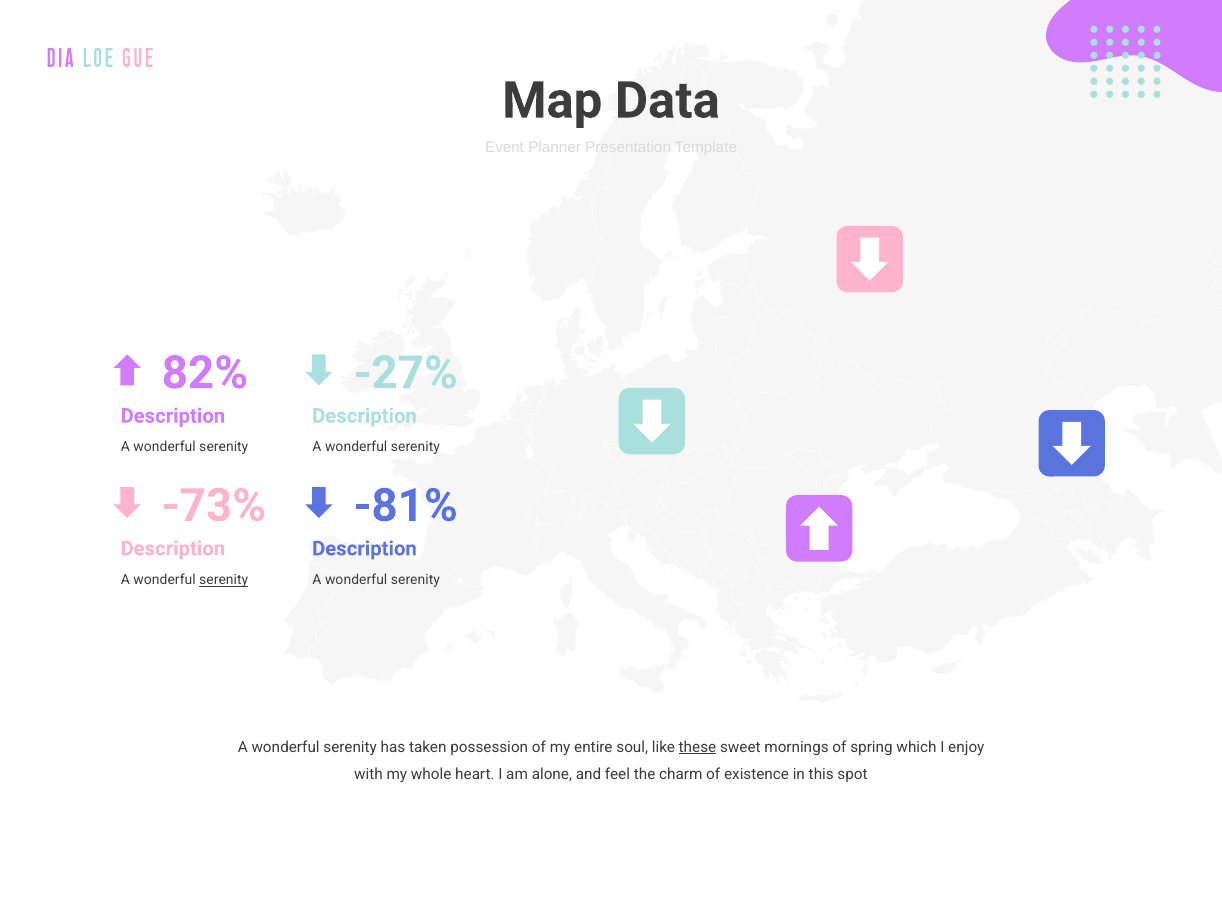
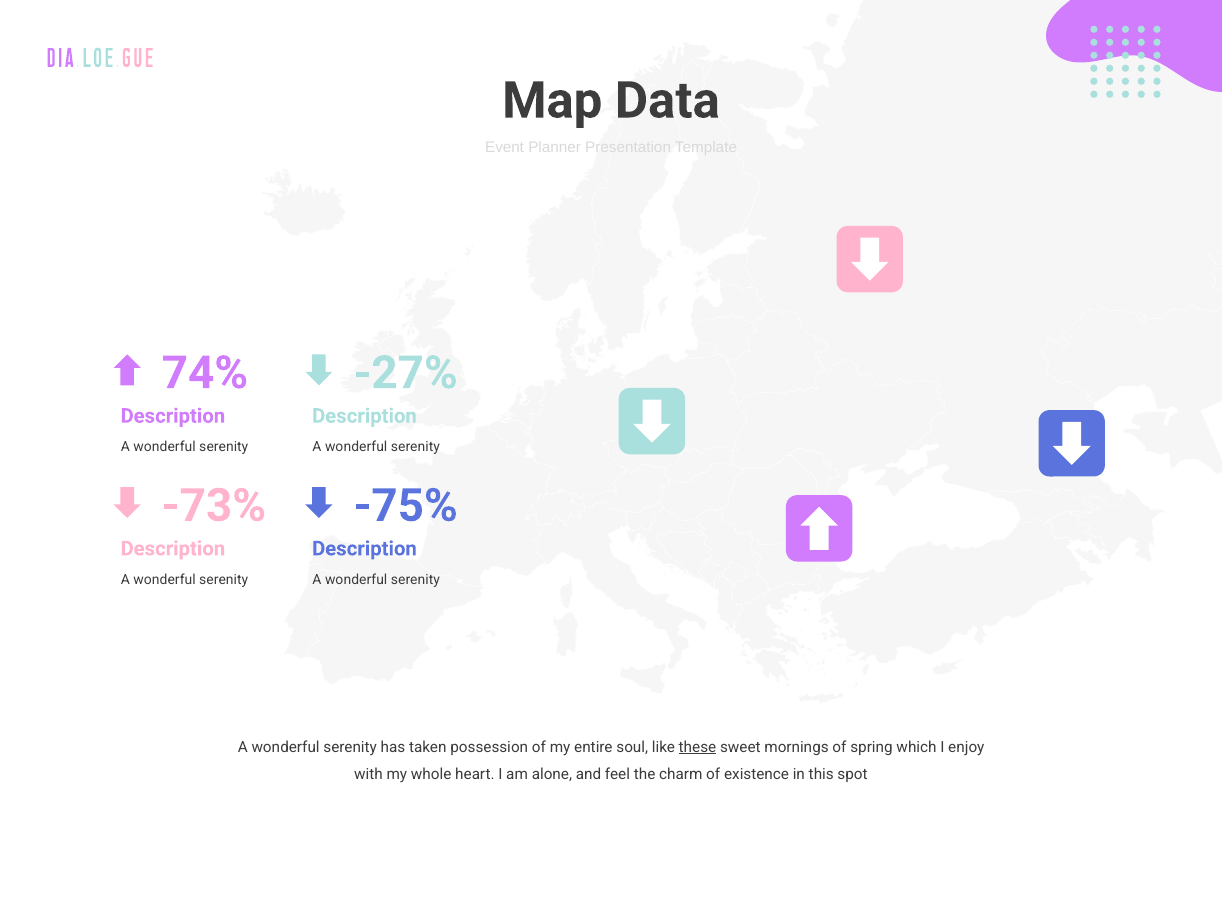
82%: 82% -> 74% (205, 373)
-81%: -81% -> -75% (406, 505)
serenity underline: present -> none (224, 580)
